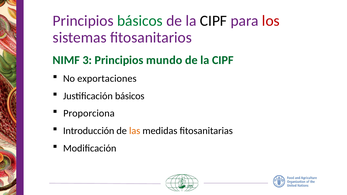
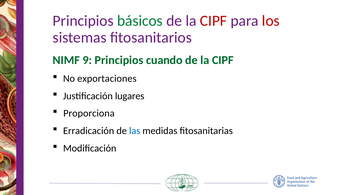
CIPF colour: black -> red (214, 21)
3: 3 -> 9 (87, 60)
mundo: mundo -> cuando (164, 60)
Justificación básicos: básicos -> lugares (130, 96)
Introducción: Introducción -> Erradicación (89, 131)
las colour: orange -> blue (135, 131)
